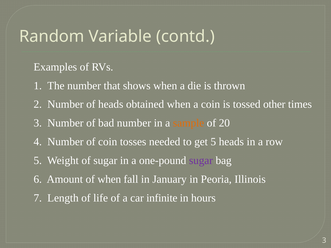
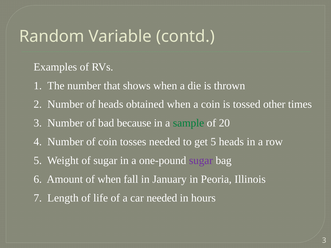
bad number: number -> because (134, 123)
sample colour: orange -> green (189, 123)
car infinite: infinite -> needed (162, 198)
